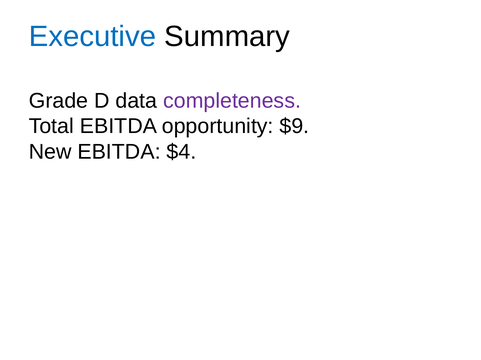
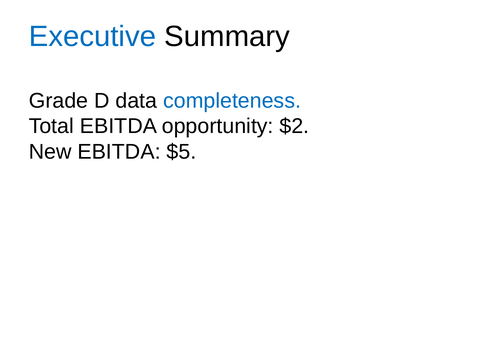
completeness colour: purple -> blue (232, 101)
$9: $9 -> $2 (294, 127)
$4: $4 -> $5 (181, 152)
